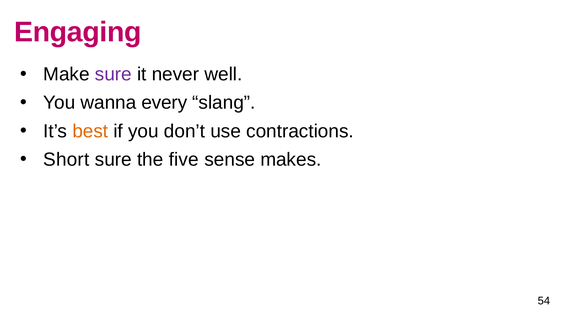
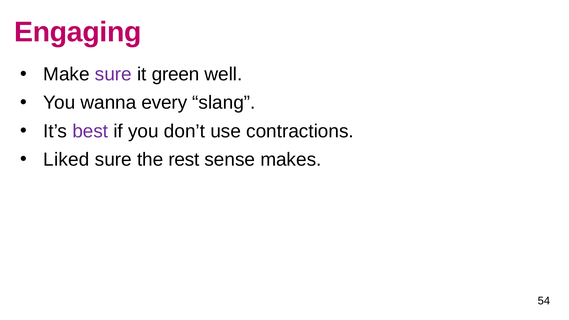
never: never -> green (176, 74)
best colour: orange -> purple (90, 131)
Short: Short -> Liked (66, 160)
five: five -> rest (184, 160)
